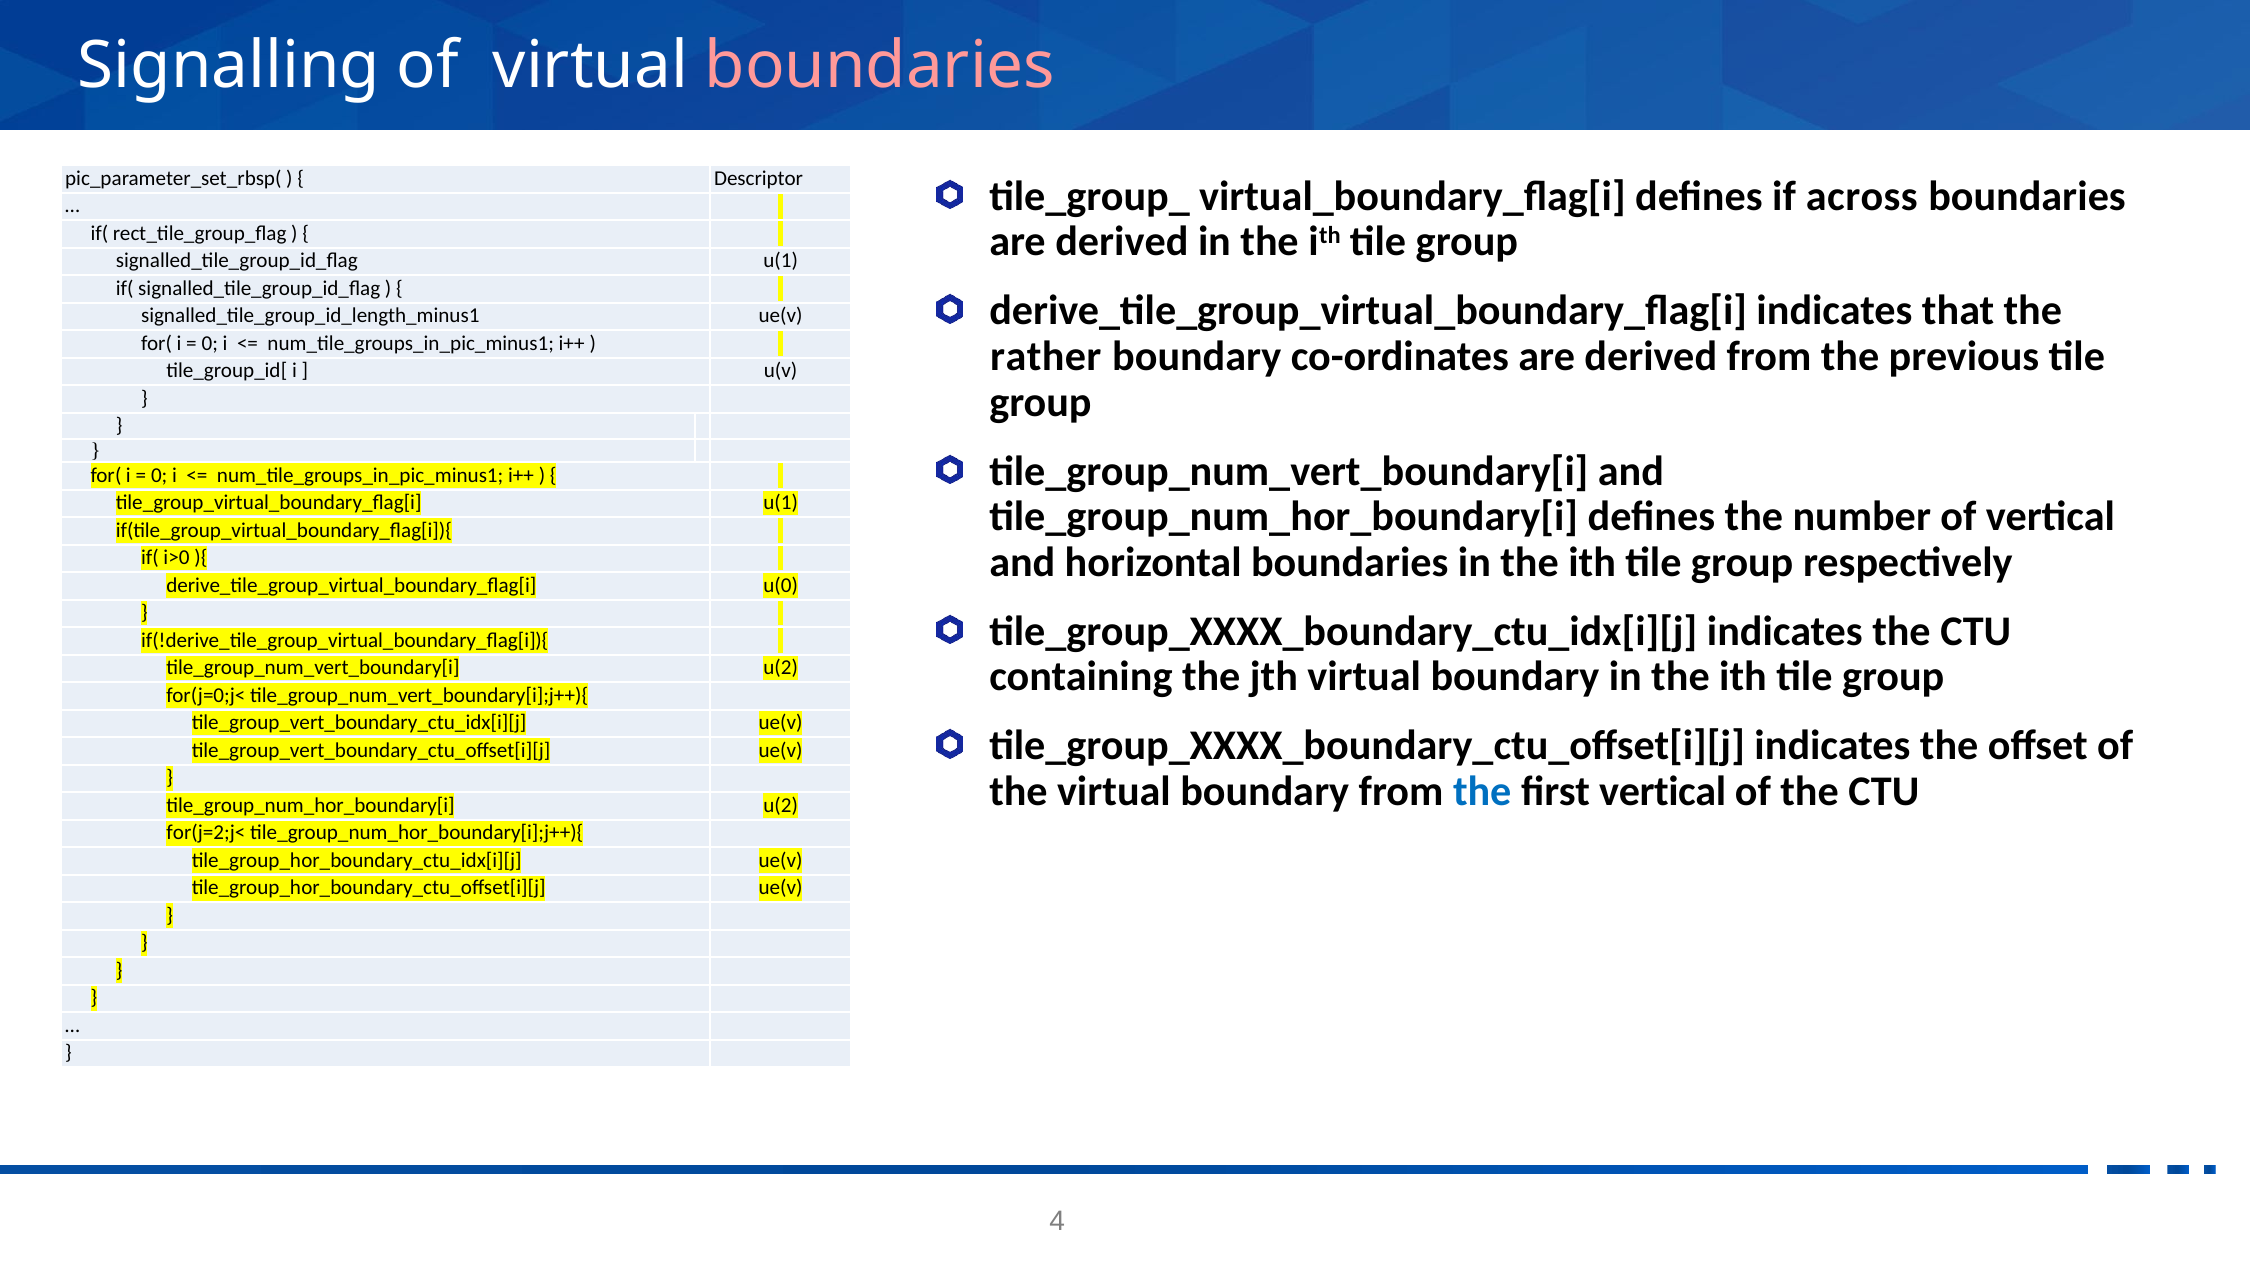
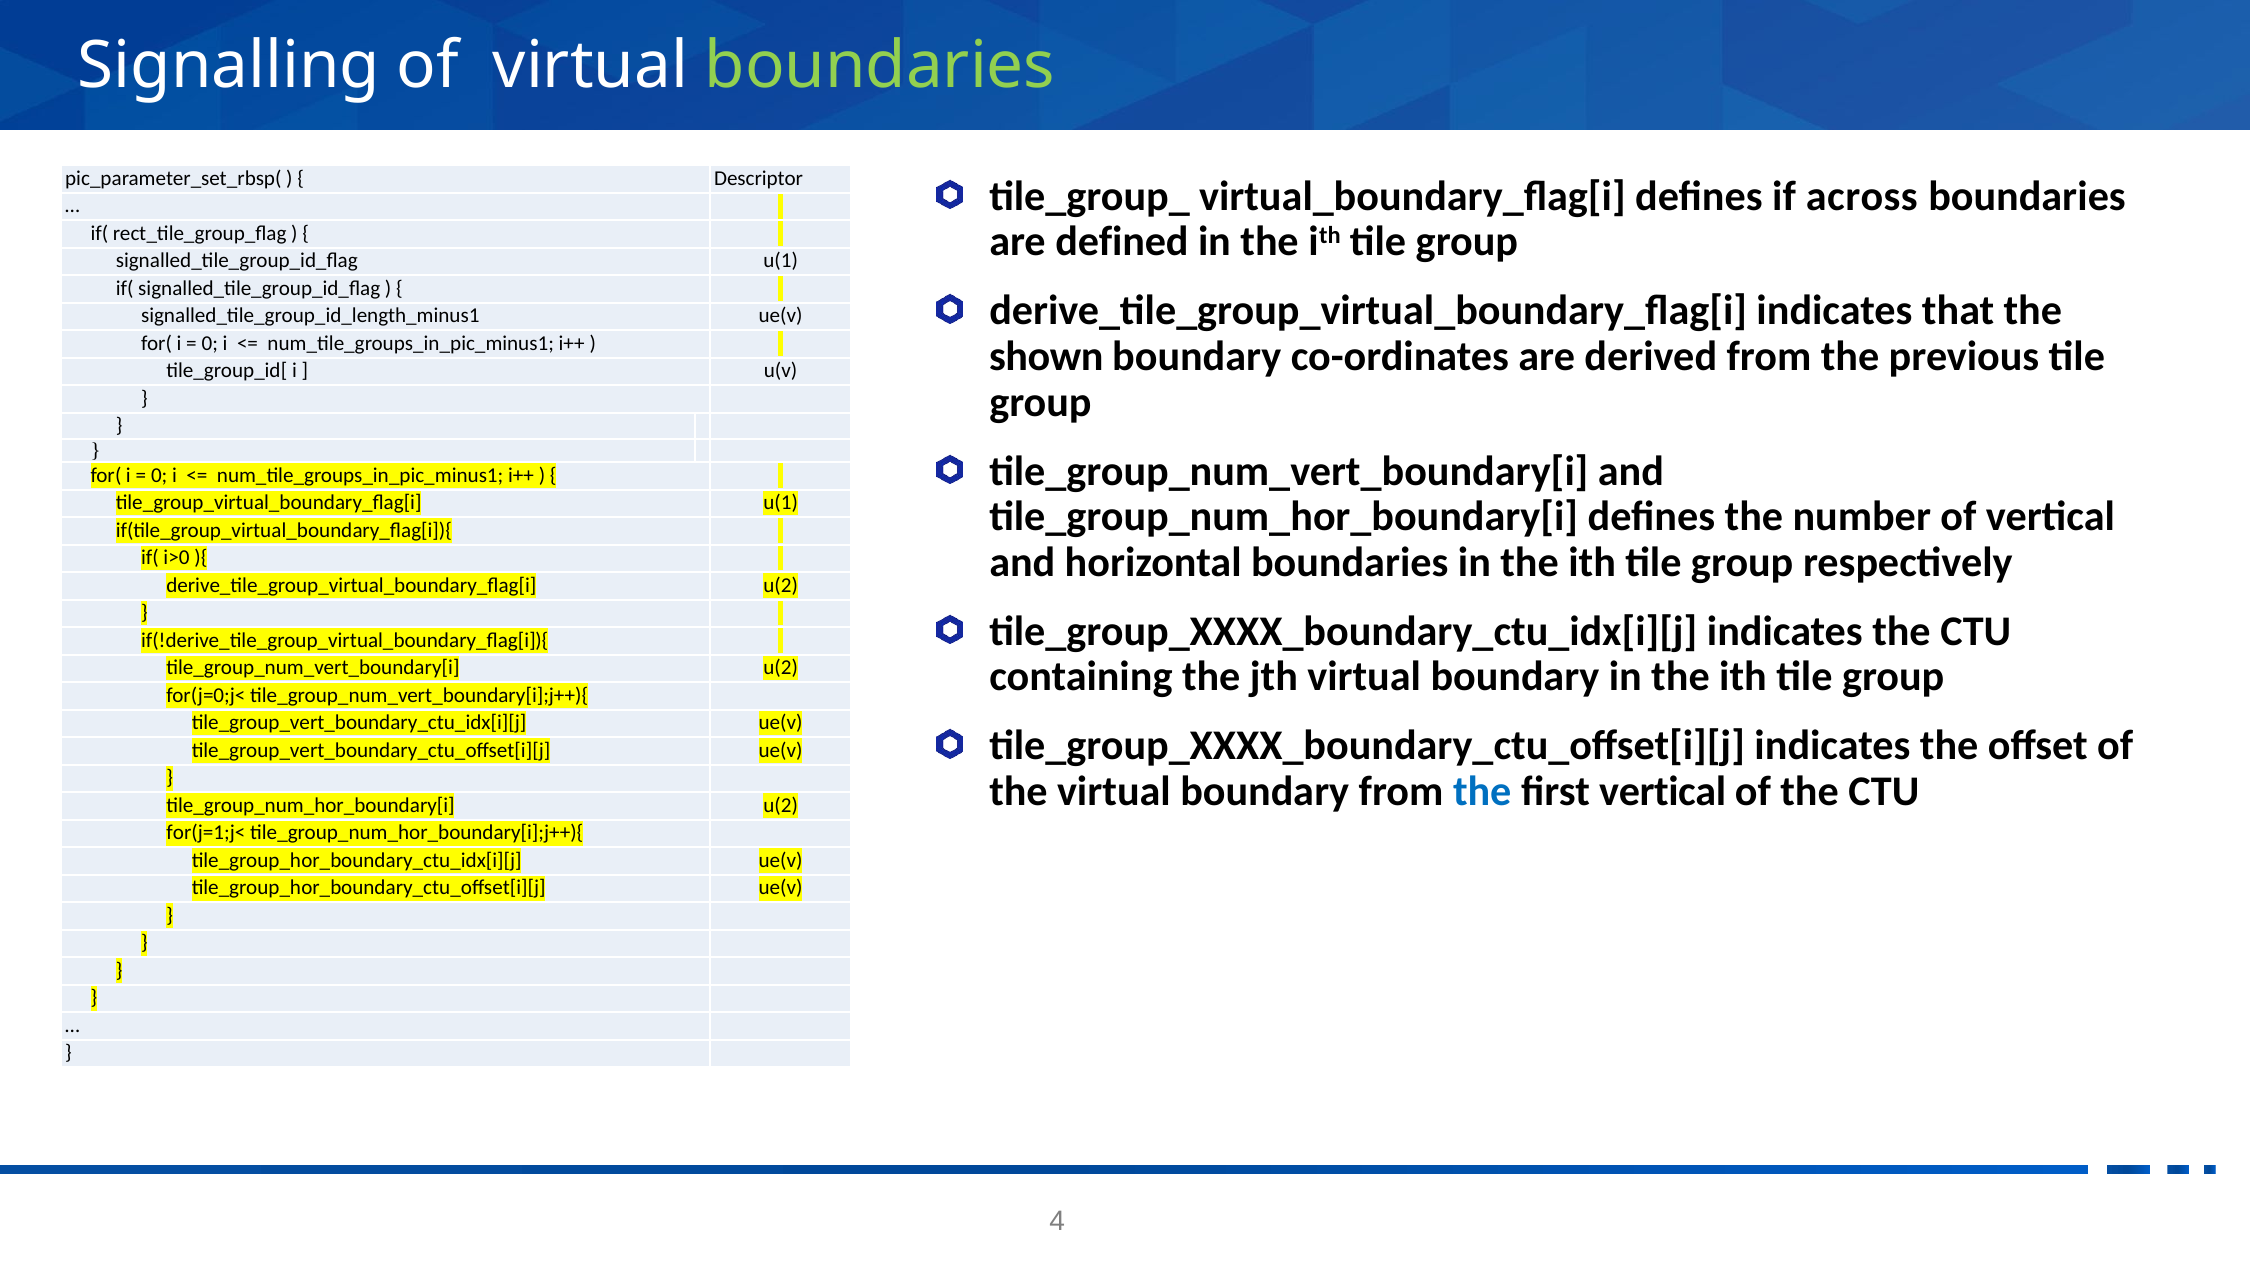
boundaries colour: pink -> light green (880, 66)
derived: derived -> defined (1122, 242)
rather: rather -> shown (1046, 356)
derive_tile_group_virtual_boundary_flag[i u(0: u(0 -> u(2 (781, 585)
for(j=2;j<: for(j=2;j< -> for(j=1;j< (206, 833)
